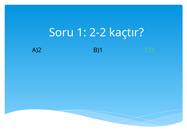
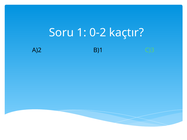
2-2: 2-2 -> 0-2 (98, 33)
